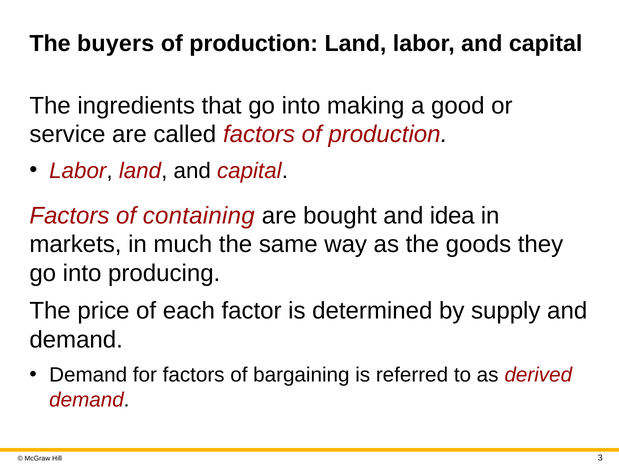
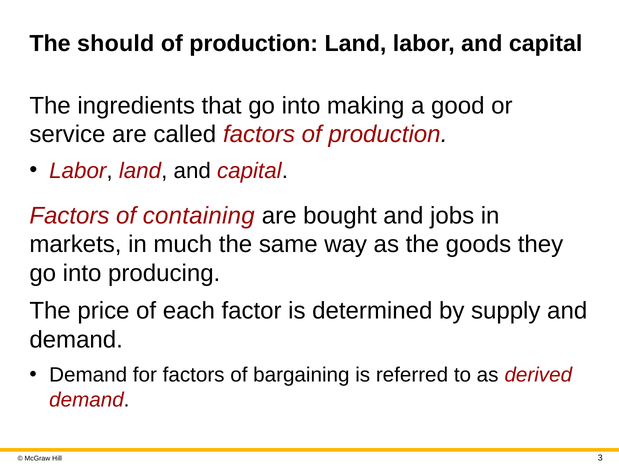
buyers: buyers -> should (116, 43)
idea: idea -> jobs (452, 216)
